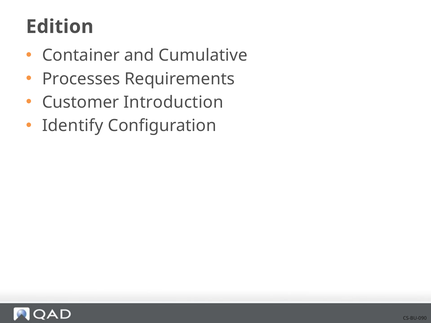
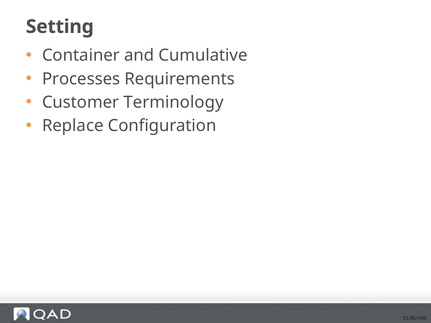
Edition: Edition -> Setting (60, 27)
Introduction: Introduction -> Terminology (174, 102)
Identify: Identify -> Replace (73, 126)
